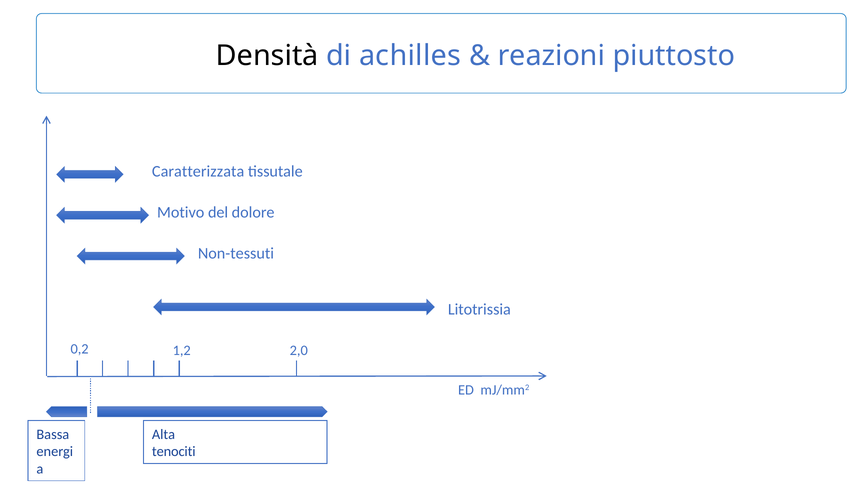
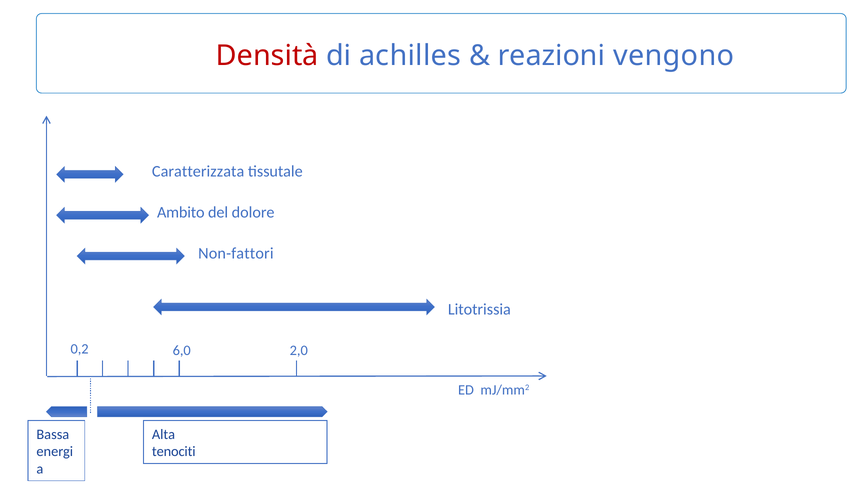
Densità colour: black -> red (267, 56)
piuttosto: piuttosto -> vengono (674, 56)
Motivo: Motivo -> Ambito (181, 212)
Non-tessuti: Non-tessuti -> Non-fattori (236, 253)
1,2: 1,2 -> 6,0 (182, 351)
